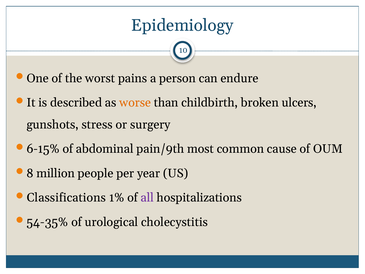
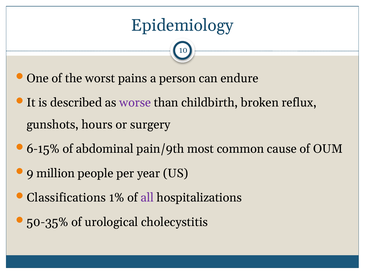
worse colour: orange -> purple (135, 103)
ulcers: ulcers -> reflux (299, 103)
stress: stress -> hours (97, 124)
8: 8 -> 9 (30, 173)
54-35%: 54-35% -> 50-35% (47, 222)
